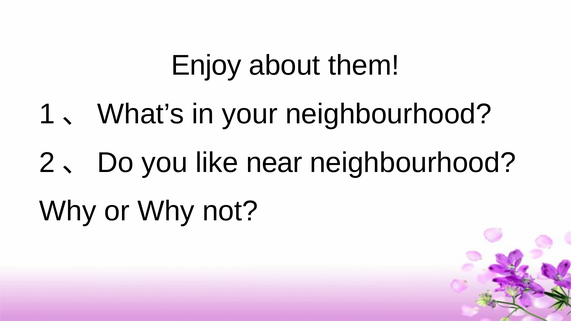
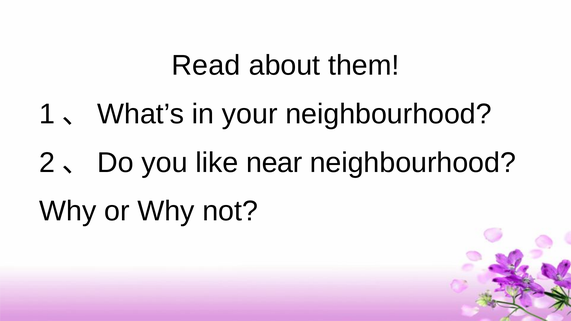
Enjoy: Enjoy -> Read (206, 66)
